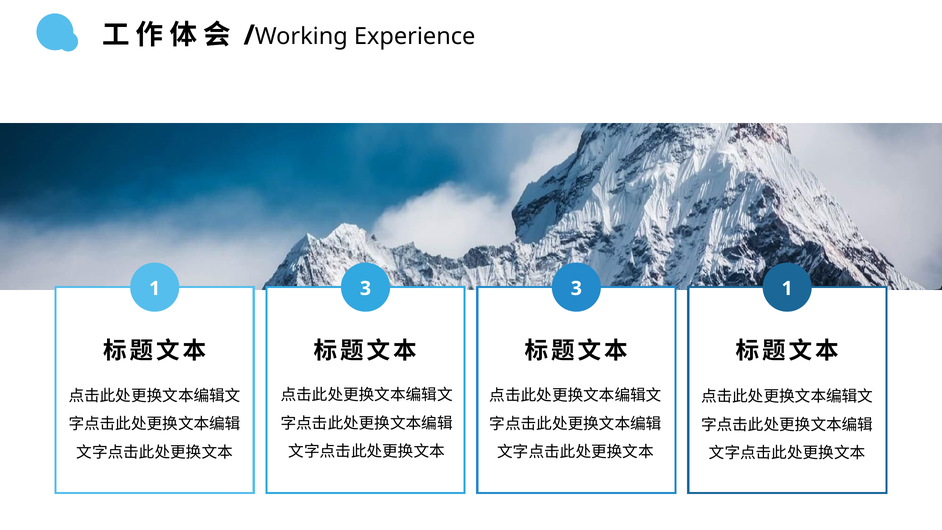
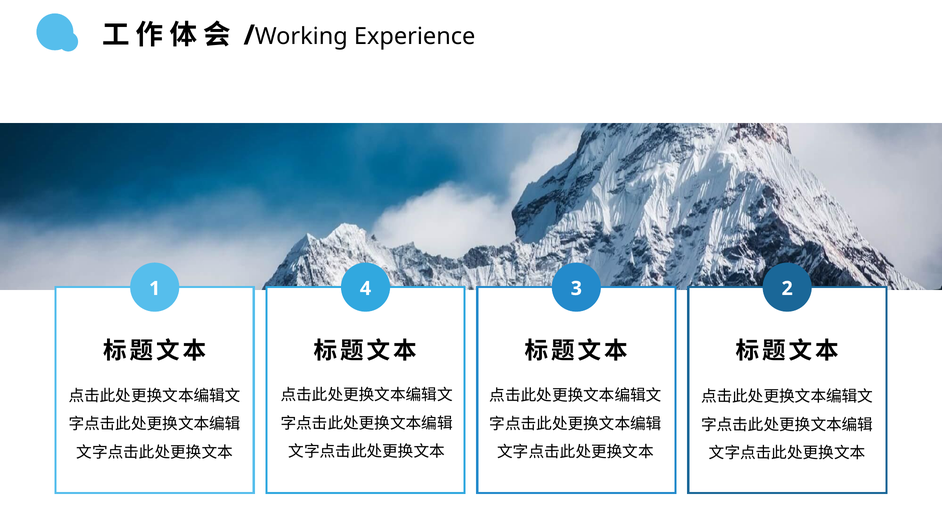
1 3: 3 -> 4 (366, 288)
3 1: 1 -> 2 (787, 288)
